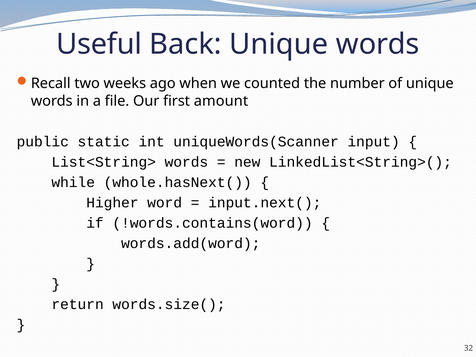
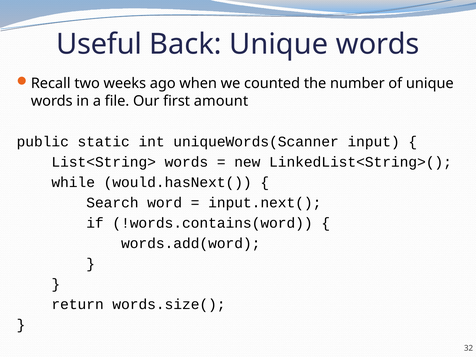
whole.hasNext(: whole.hasNext( -> would.hasNext( (178, 182)
Higher: Higher -> Search (112, 203)
